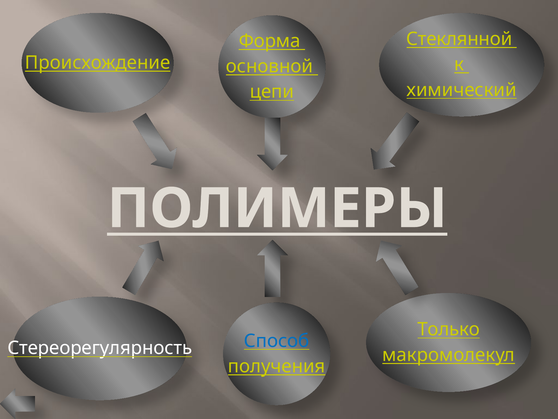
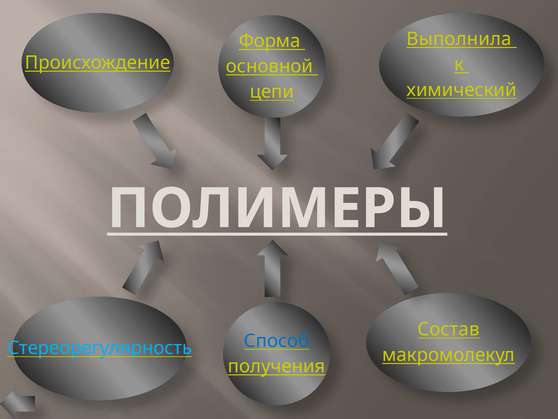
Стеклянной: Стеклянной -> Выполнила (459, 39)
Только: Только -> Состав (449, 329)
Стереорегулярность colour: white -> light blue (100, 348)
